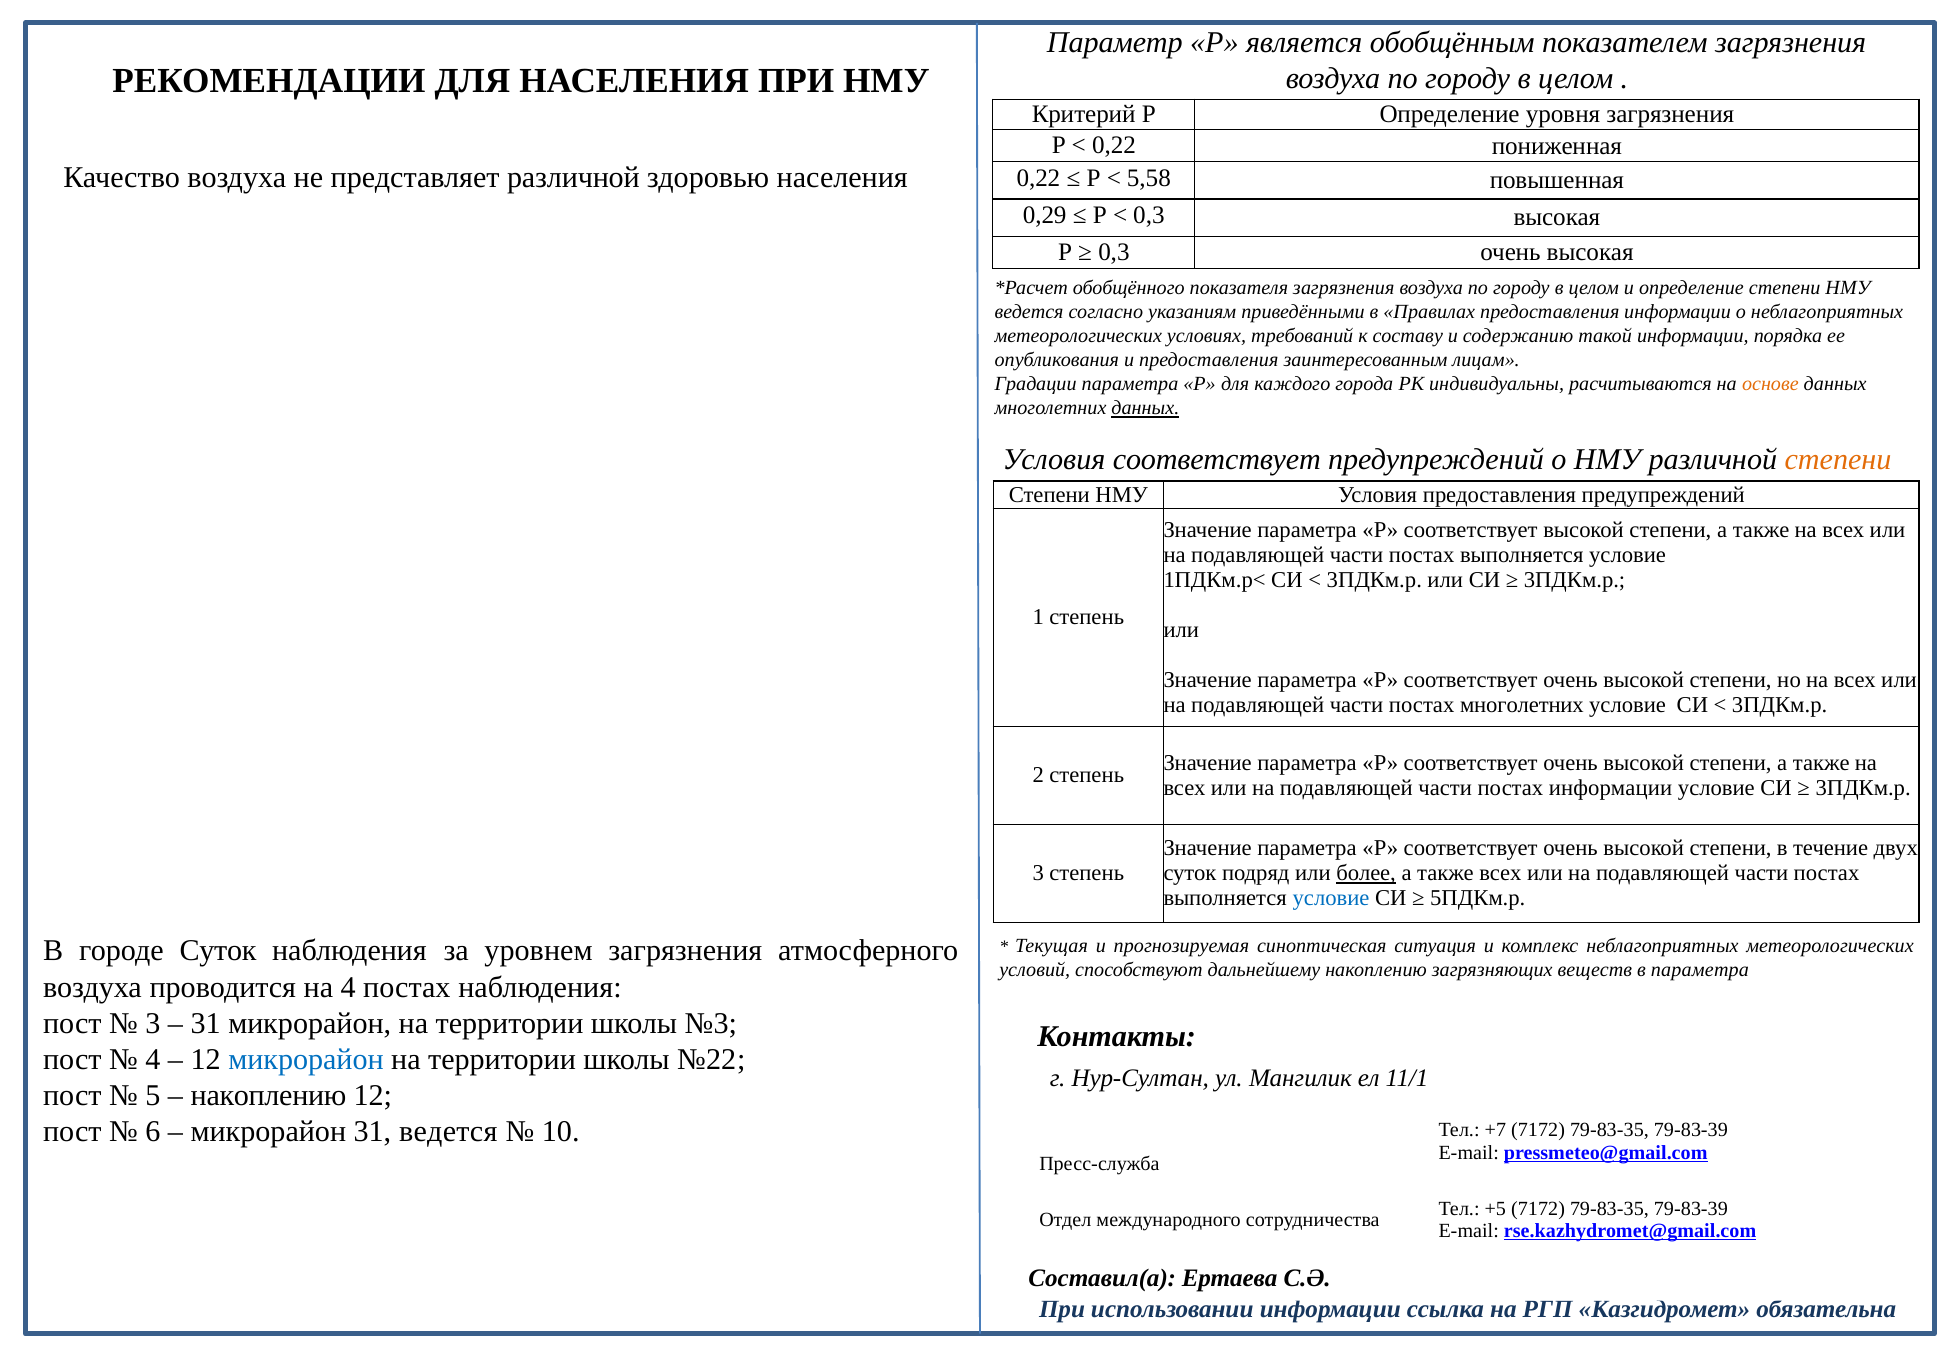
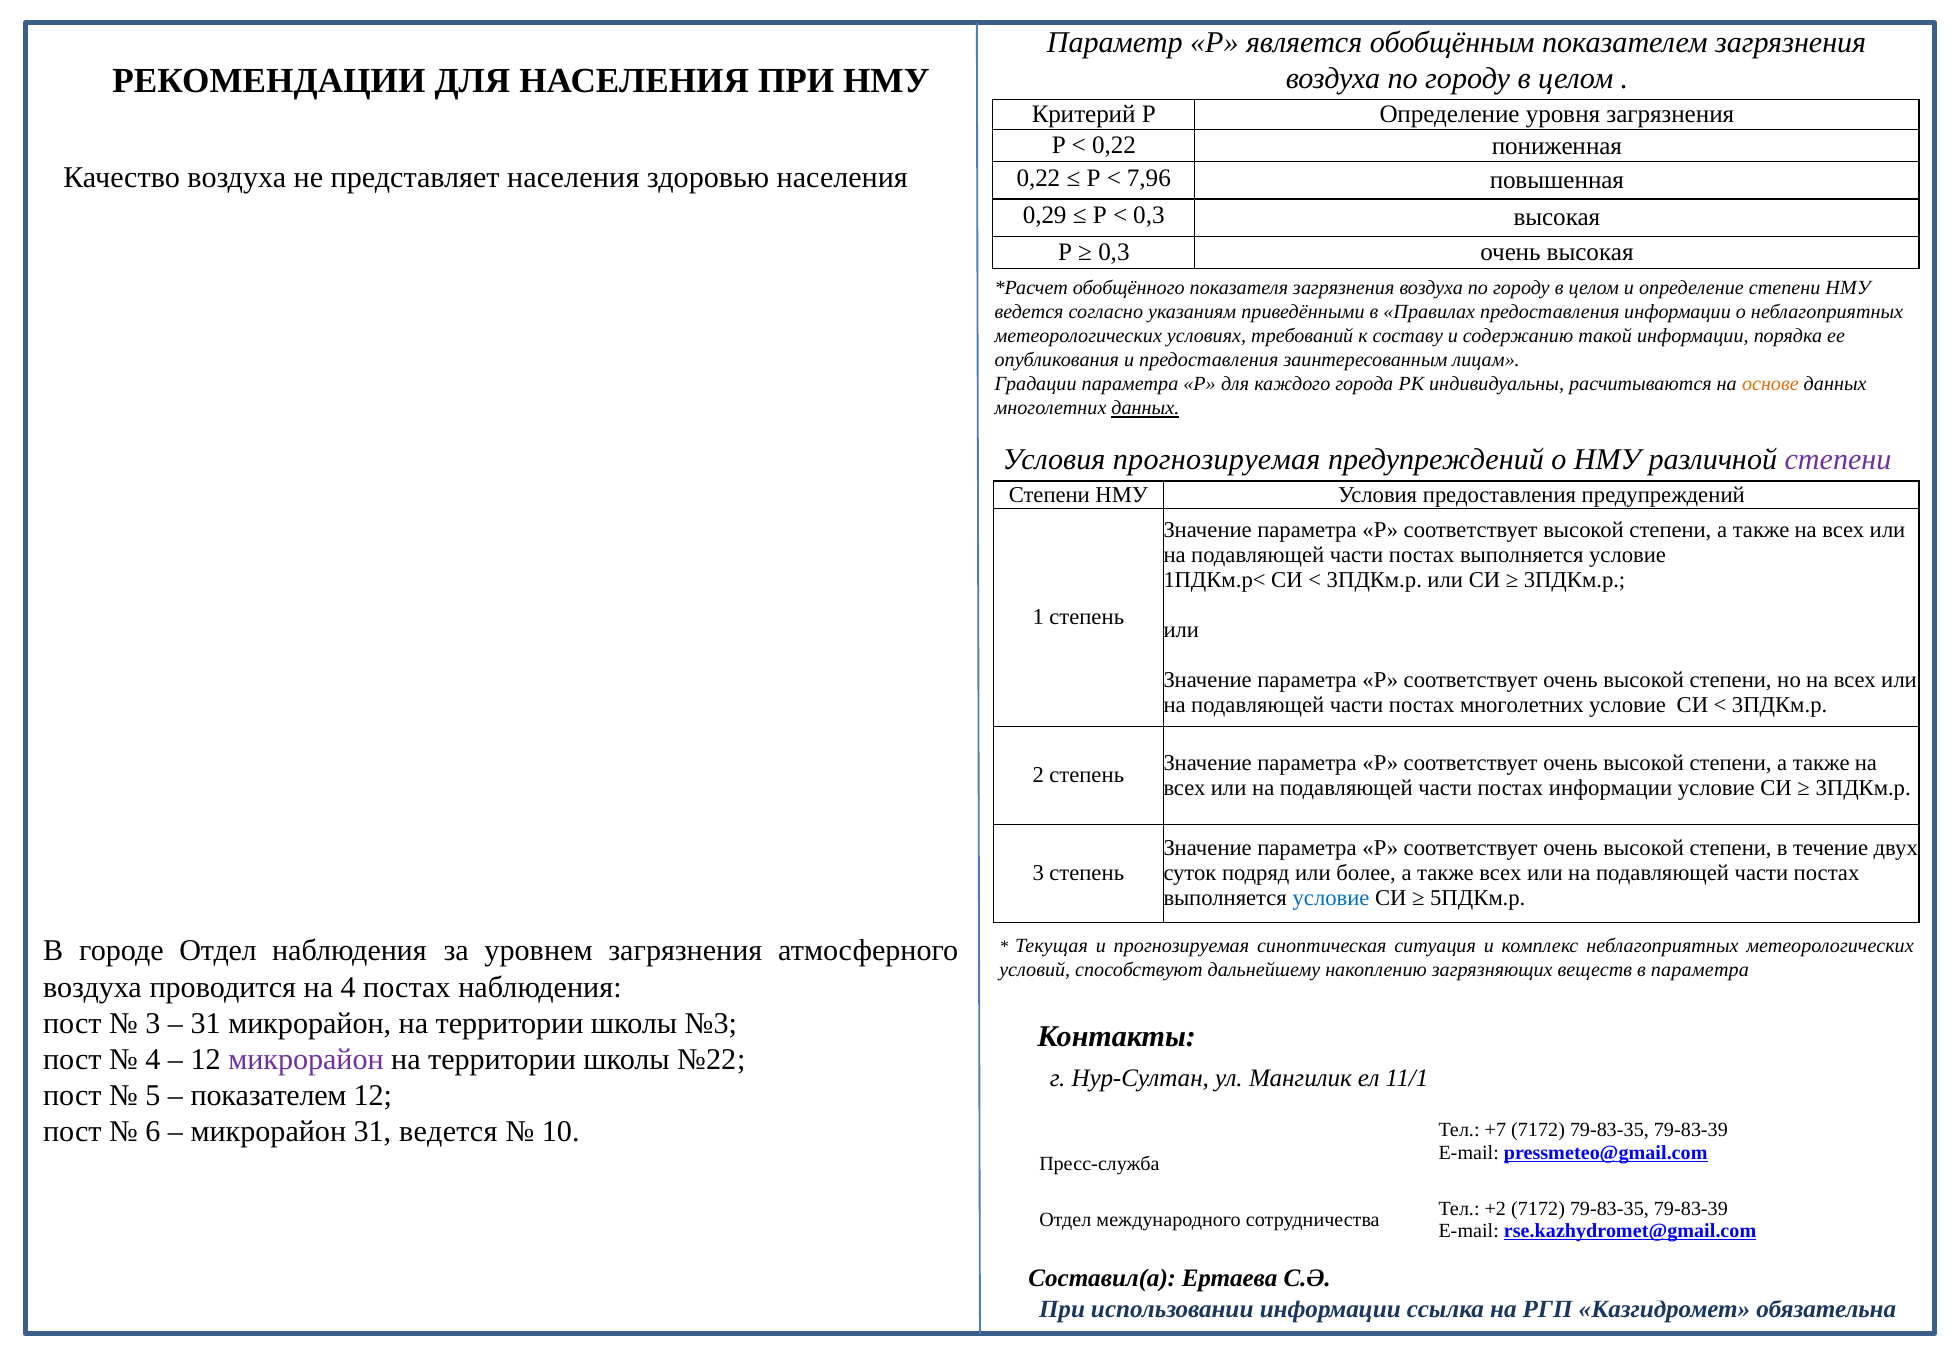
представляет различной: различной -> населения (573, 178)
5,58: 5,58 -> 7,96 (1149, 178)
Условия соответствует: соответствует -> прогнозируемая (1217, 460)
степени colour: orange -> purple (1838, 460)
более underline: present -> none (1366, 873)
городе Суток: Суток -> Отдел (218, 951)
микрорайон colour: blue -> purple (306, 1059)
накоплению: накоплению -> показателем (269, 1096)
+5: +5 -> +2 (1495, 1208)
